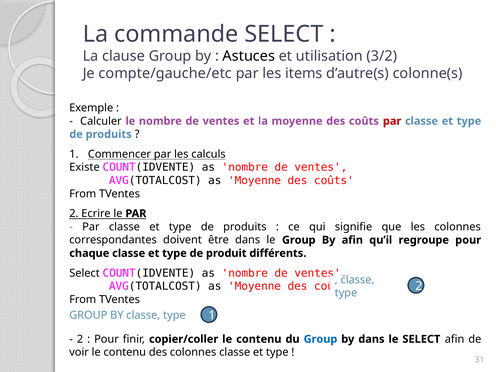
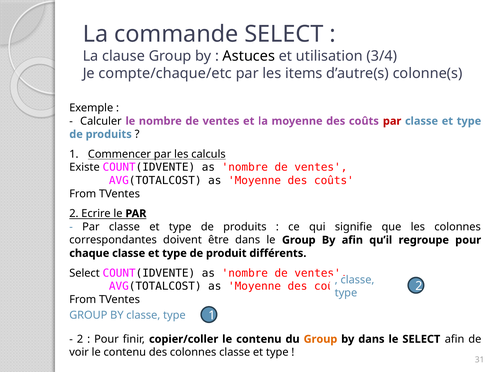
3/2: 3/2 -> 3/4 (382, 56)
compte/gauche/etc: compte/gauche/etc -> compte/chaque/etc (165, 73)
Group colour: blue -> orange (320, 339)
